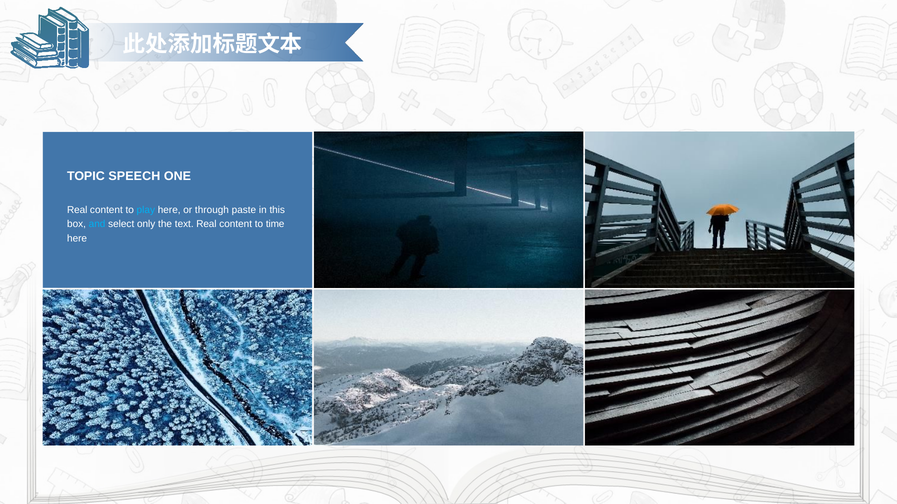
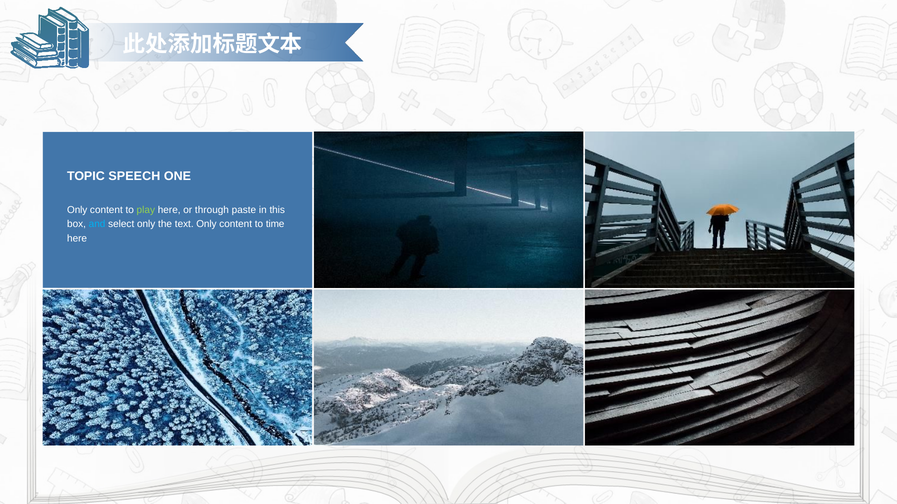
Real: Real -> Only (77, 210)
play colour: light blue -> light green (146, 210)
text Real: Real -> Only (206, 224)
